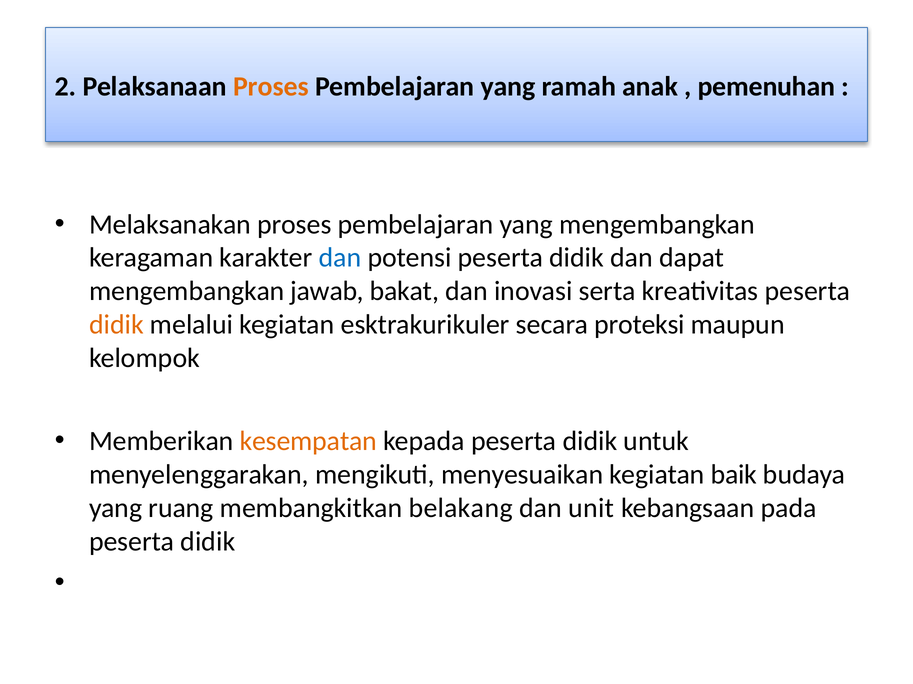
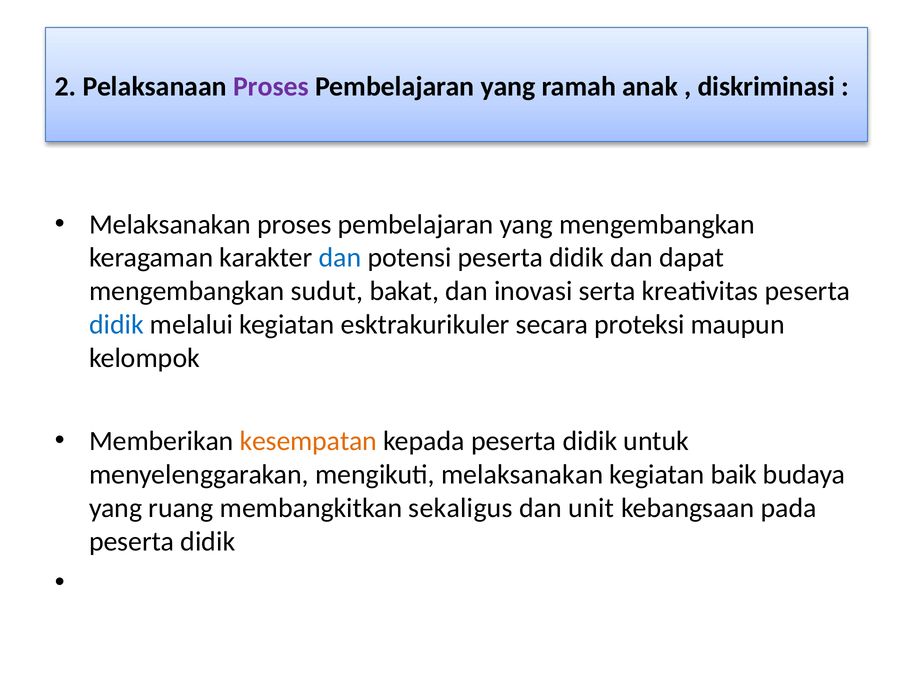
Proses colour: orange -> purple (271, 86)
pemenuhan: pemenuhan -> diskriminasi (766, 86)
jawab: jawab -> sudut (327, 292)
didik colour: orange -> blue (116, 325)
mengikuti menyesuaikan: menyesuaikan -> melaksanakan (522, 475)
belakang: belakang -> sekaligus (461, 509)
